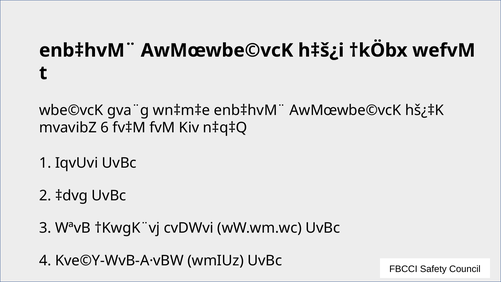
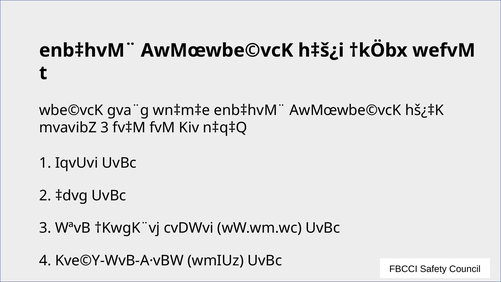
mvavibZ 6: 6 -> 3 (105, 128)
